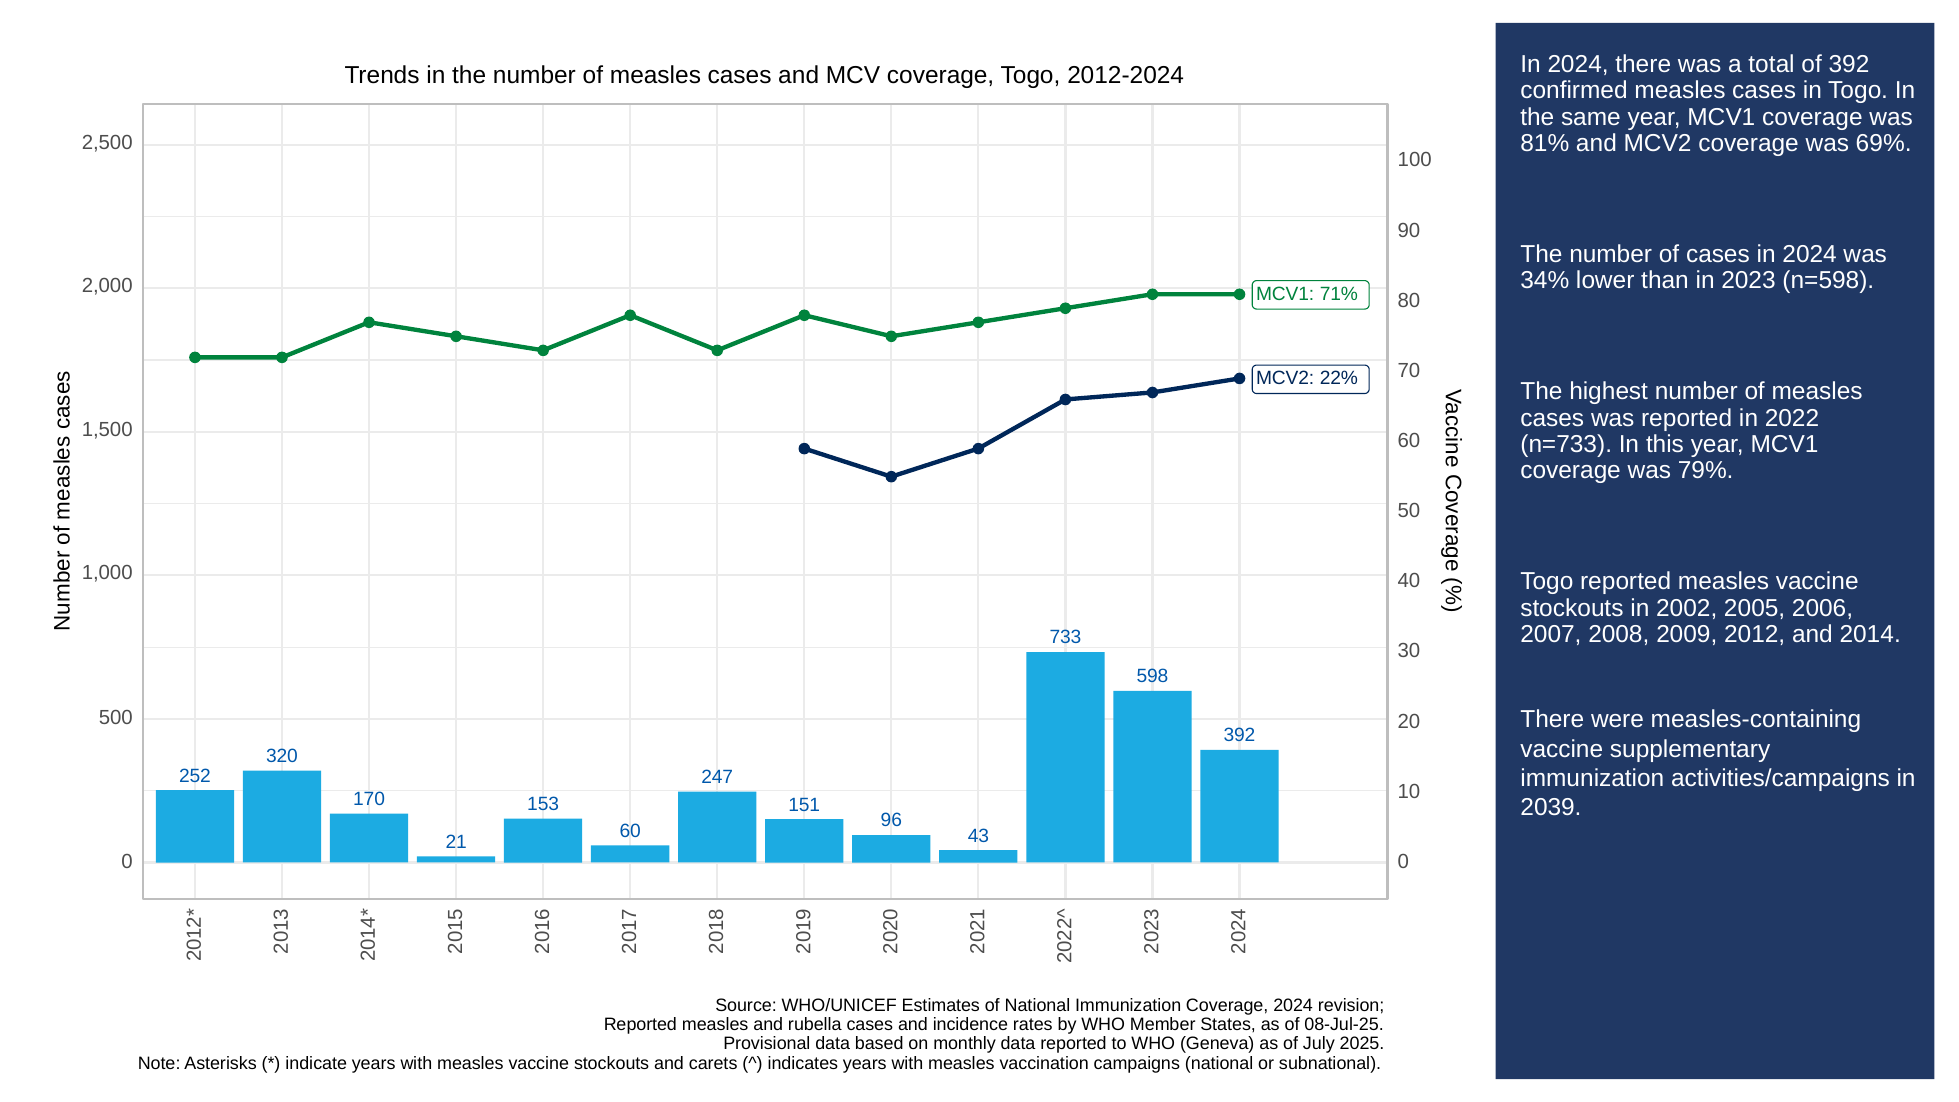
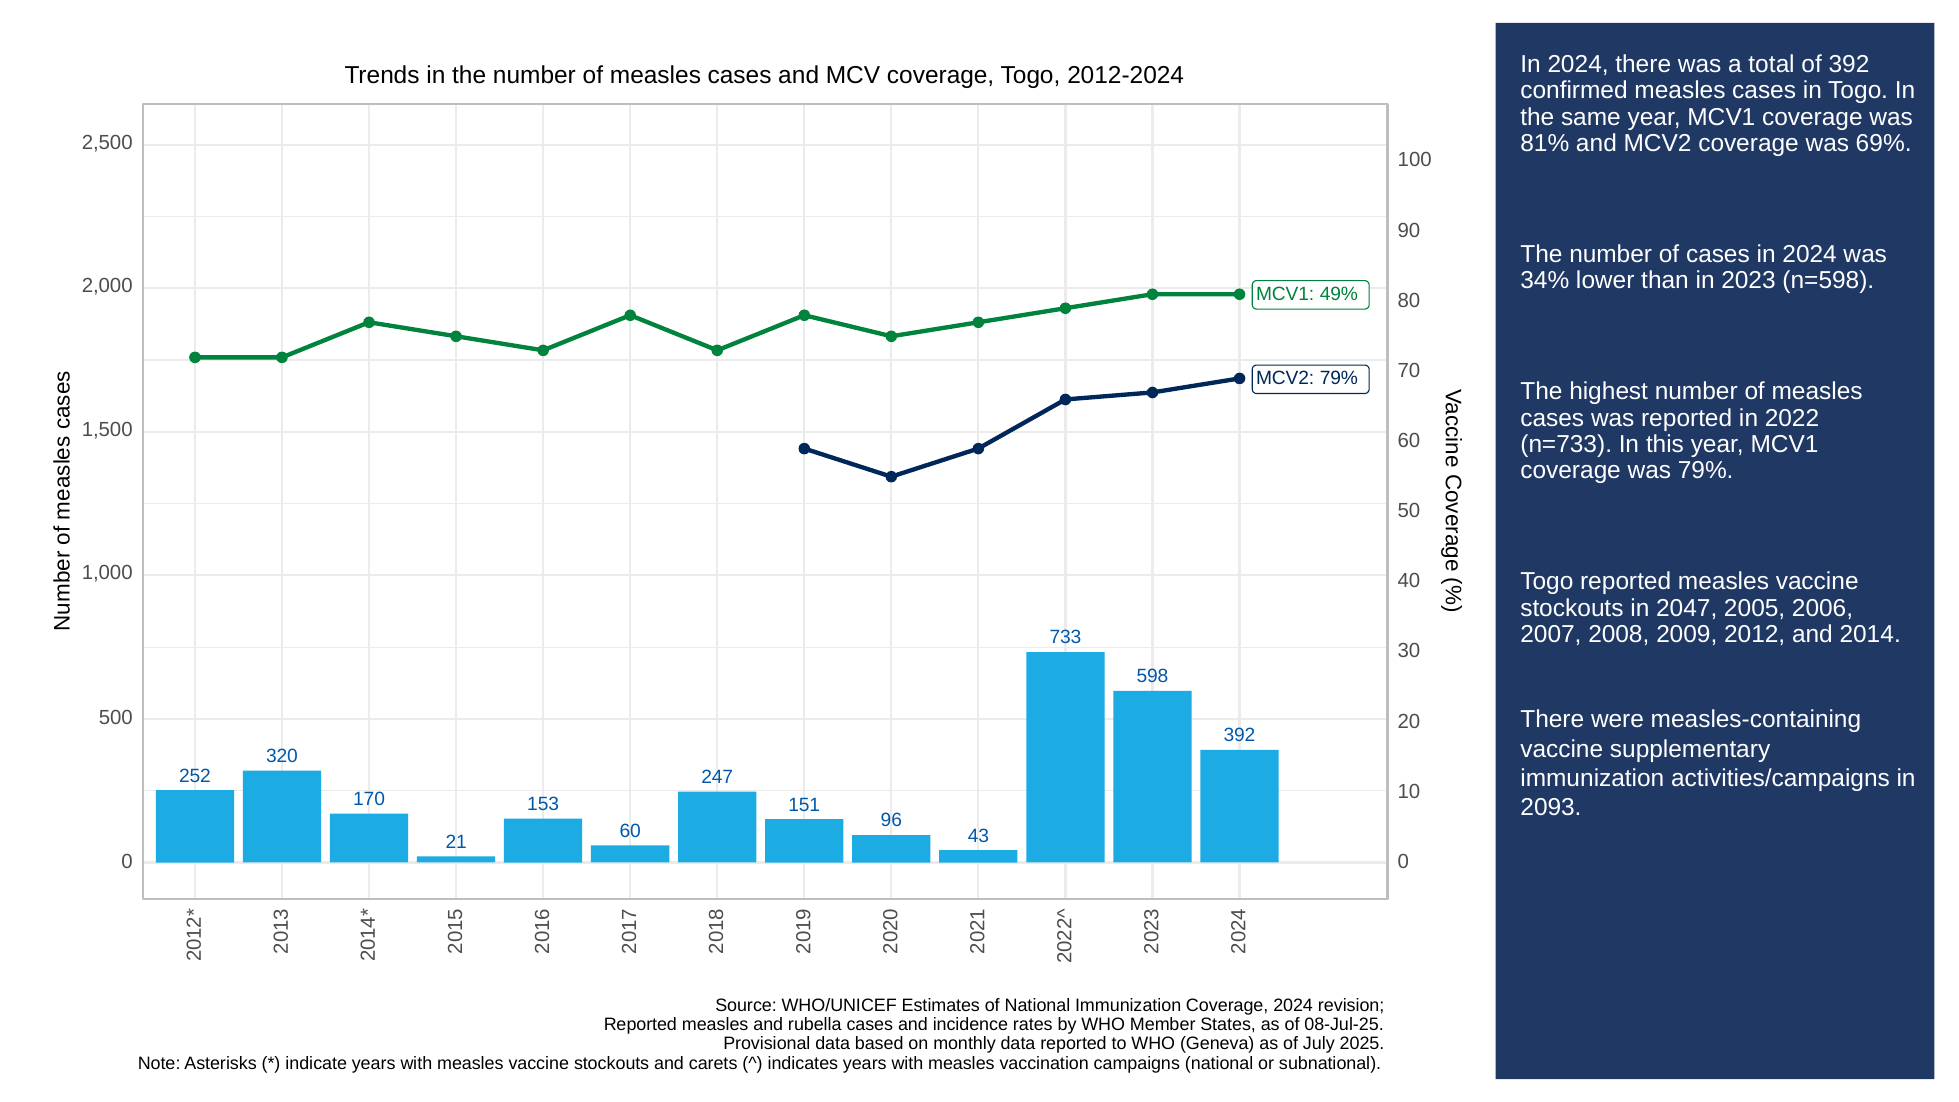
71%: 71% -> 49% (1339, 294)
MCV2 22%: 22% -> 79% (1339, 378)
2002: 2002 -> 2047 (1687, 608)
2039: 2039 -> 2093 (1551, 808)
